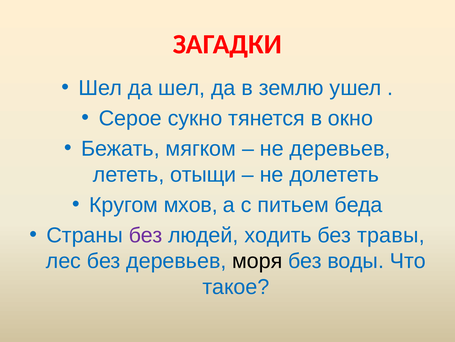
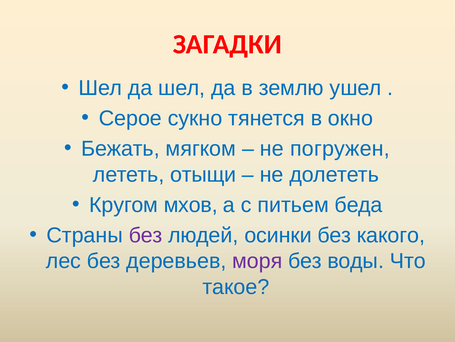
не деревьев: деревьев -> погружен (340, 148)
ходить: ходить -> осинки (278, 235)
травы: травы -> какого (391, 235)
моря colour: black -> purple (257, 261)
